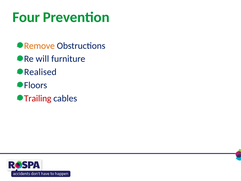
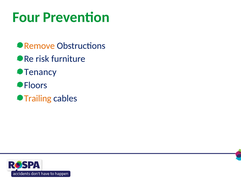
will: will -> risk (42, 59)
Realised: Realised -> Tenancy (40, 72)
Trailing colour: red -> orange (38, 98)
